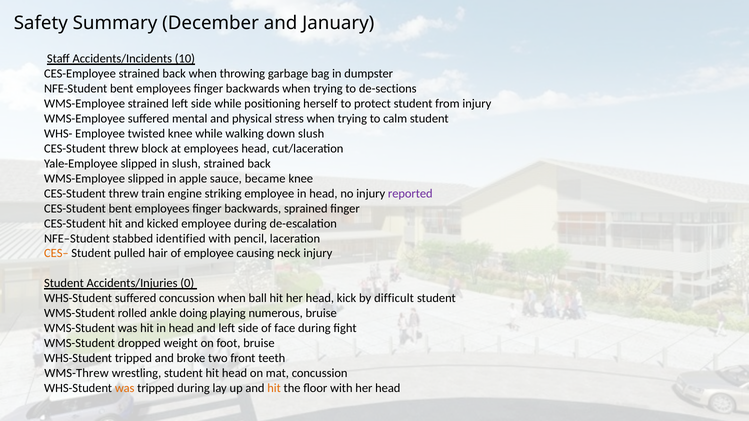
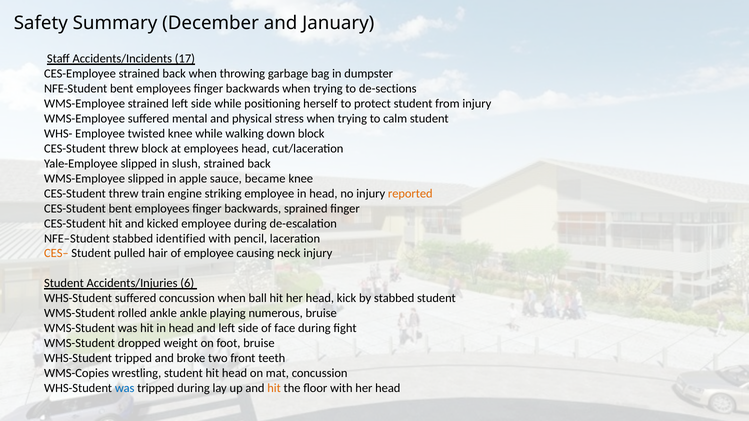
10: 10 -> 17 (185, 59)
down slush: slush -> block (311, 134)
reported colour: purple -> orange (410, 194)
0: 0 -> 6 (187, 284)
by difficult: difficult -> stabbed (394, 298)
ankle doing: doing -> ankle (193, 313)
WMS-Threw: WMS-Threw -> WMS-Copies (77, 373)
was colour: orange -> blue (125, 388)
